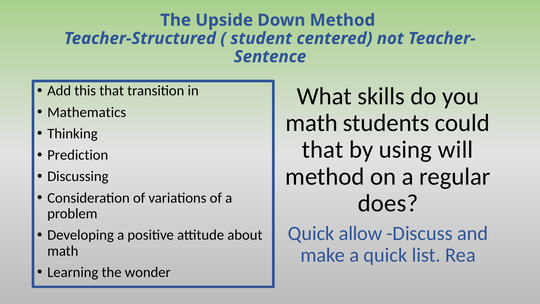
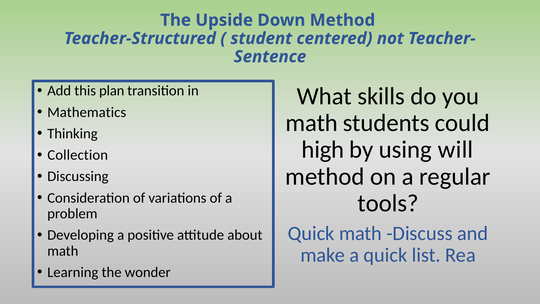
this that: that -> plan (112, 91)
that: that -> high (323, 150)
Prediction: Prediction -> Collection (78, 155)
does: does -> tools (388, 203)
Quick allow: allow -> math (360, 233)
